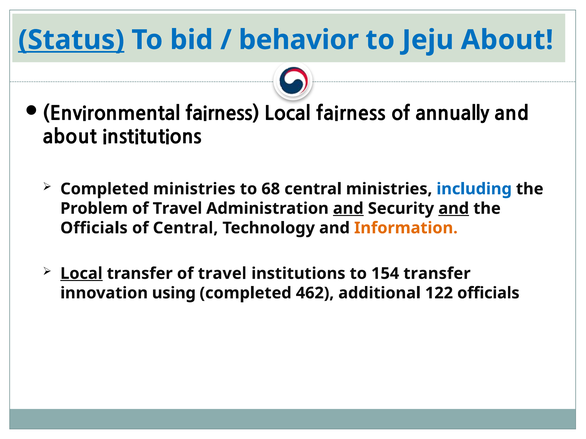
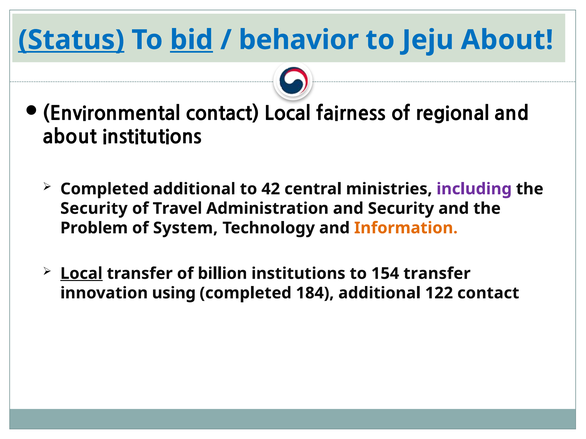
bid underline: none -> present (192, 40)
fairness: fairness -> contact (223, 114)
annually: annually -> regional (452, 114)
Completed ministries: ministries -> additional (194, 189)
68: 68 -> 42 (271, 189)
including colour: blue -> purple (474, 189)
Problem: Problem -> Security (94, 209)
and underline: present -> none (348, 209)
and underline: present -> none (454, 209)
Officials: Officials -> Problem (94, 228)
of Central: Central -> System (185, 228)
transfer of travel: travel -> billion (222, 274)
462: 462 -> 184 (315, 293)
122 officials: officials -> contact (488, 293)
